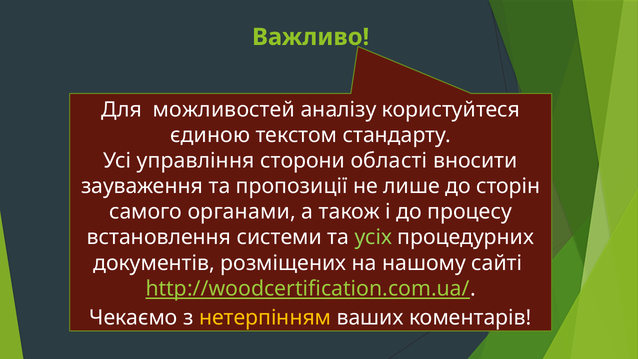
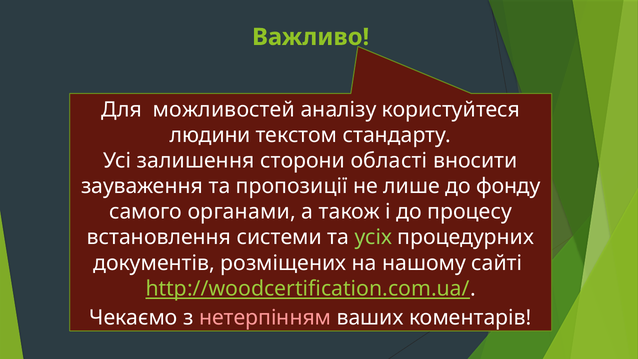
єдиною: єдиною -> людини (210, 135)
управління: управління -> залишення (196, 161)
сторін: сторін -> фонду (508, 186)
нетерпінням colour: yellow -> pink (265, 317)
